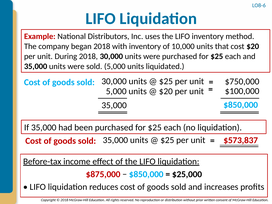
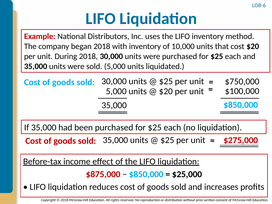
$573,837: $573,837 -> $275,000 (241, 140)
